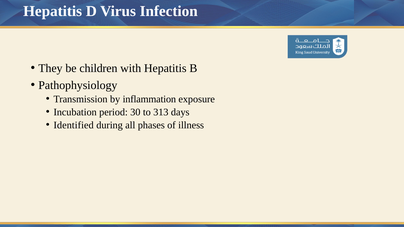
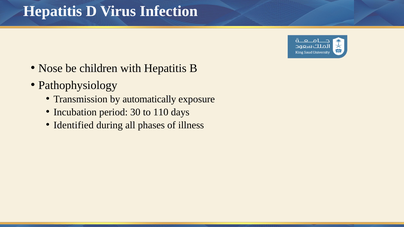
They: They -> Nose (50, 68)
inflammation: inflammation -> automatically (149, 99)
313: 313 -> 110 (161, 112)
